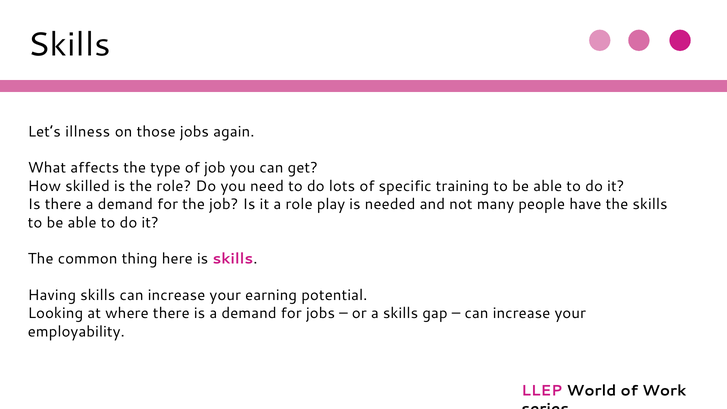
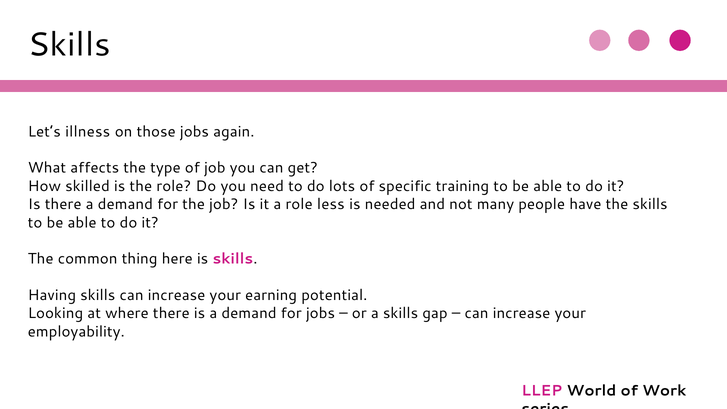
play: play -> less (331, 204)
